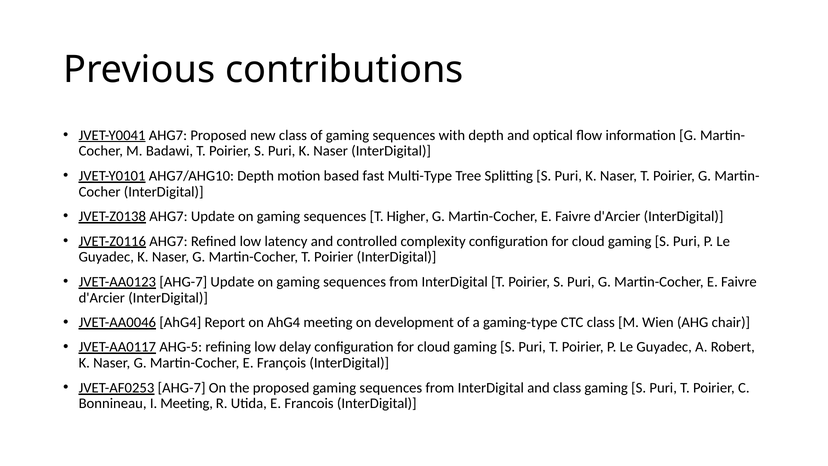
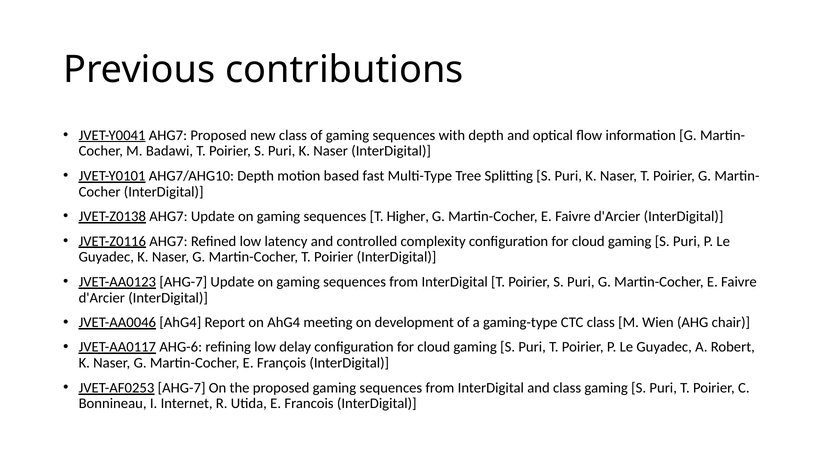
AHG-5: AHG-5 -> AHG-6 (181, 347)
I Meeting: Meeting -> Internet (187, 403)
